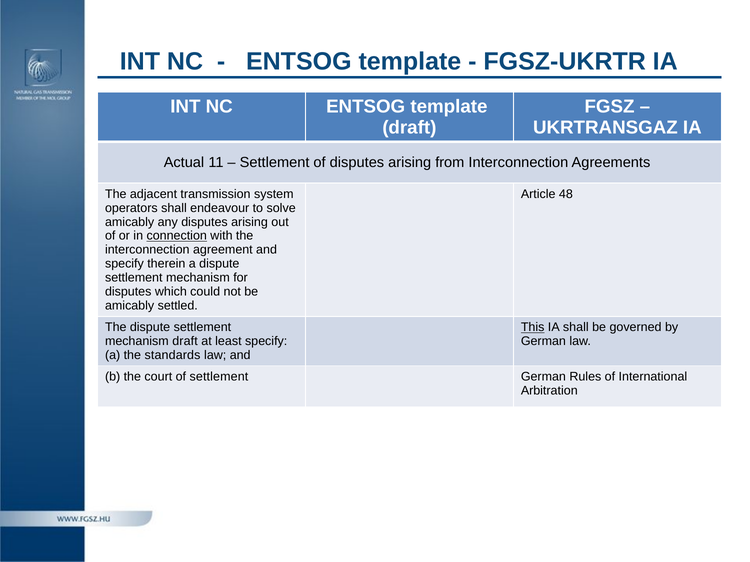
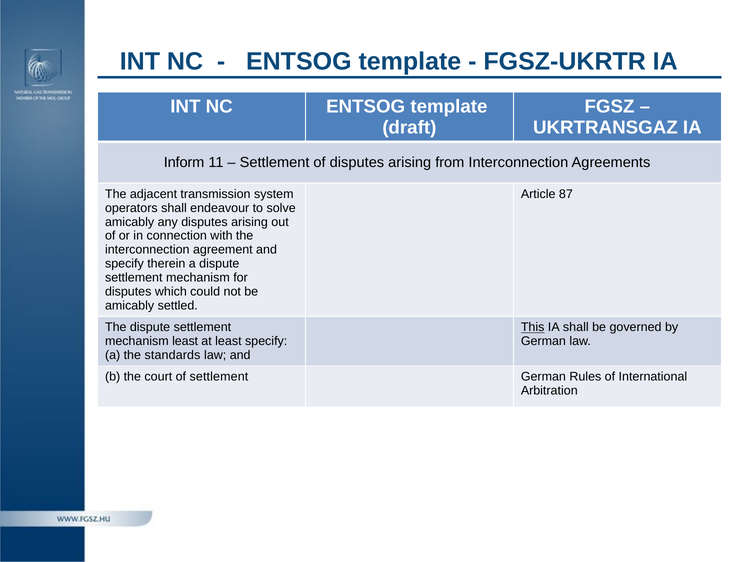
Actual: Actual -> Inform (184, 163)
48: 48 -> 87 (566, 194)
connection underline: present -> none (177, 236)
mechanism draft: draft -> least (185, 342)
